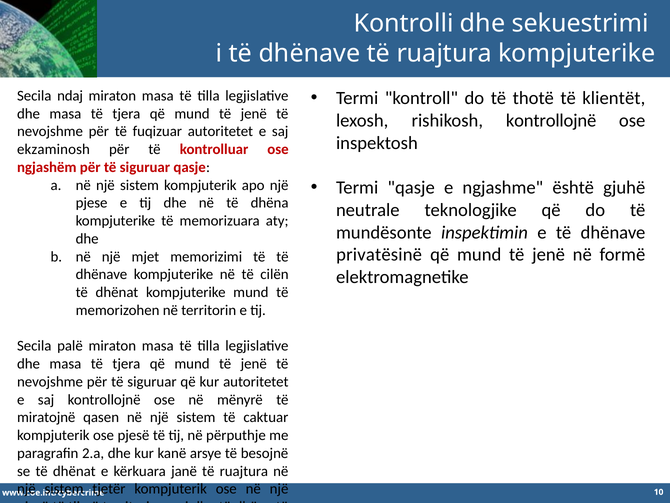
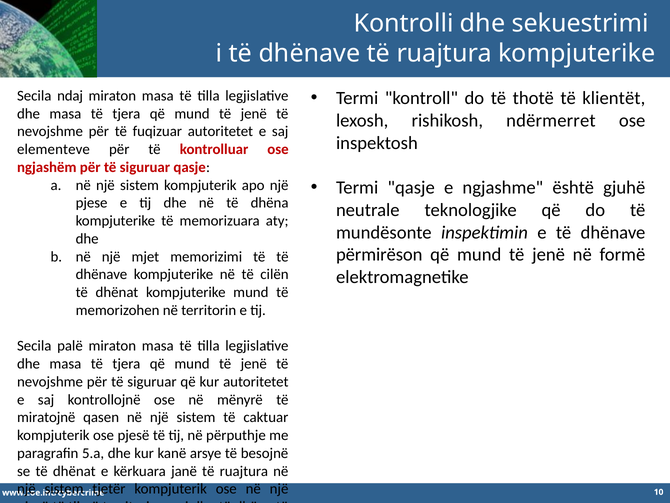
rishikosh kontrollojnë: kontrollojnë -> ndërmerret (551, 121)
ekzaminosh: ekzaminosh -> elementeve (53, 149)
privatësinë: privatësinë -> përmirëson (379, 255)
2.a: 2.a -> 5.a (93, 453)
